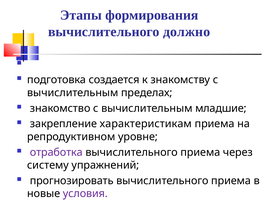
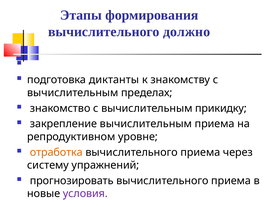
создается: создается -> диктанты (114, 80)
младшие: младшие -> прикидку (221, 108)
закрепление характеристикам: характеристикам -> вычислительным (146, 124)
отработка colour: purple -> orange (56, 152)
